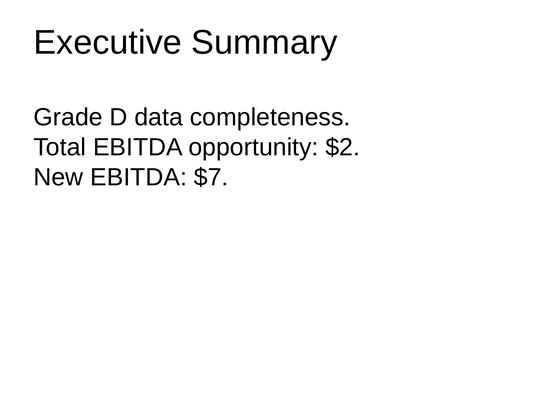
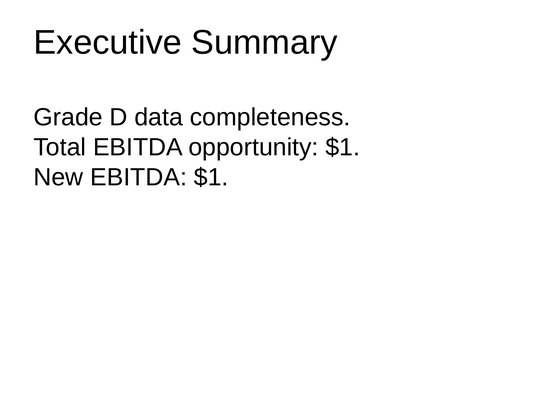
opportunity $2: $2 -> $1 (343, 147)
EBITDA $7: $7 -> $1 (211, 177)
